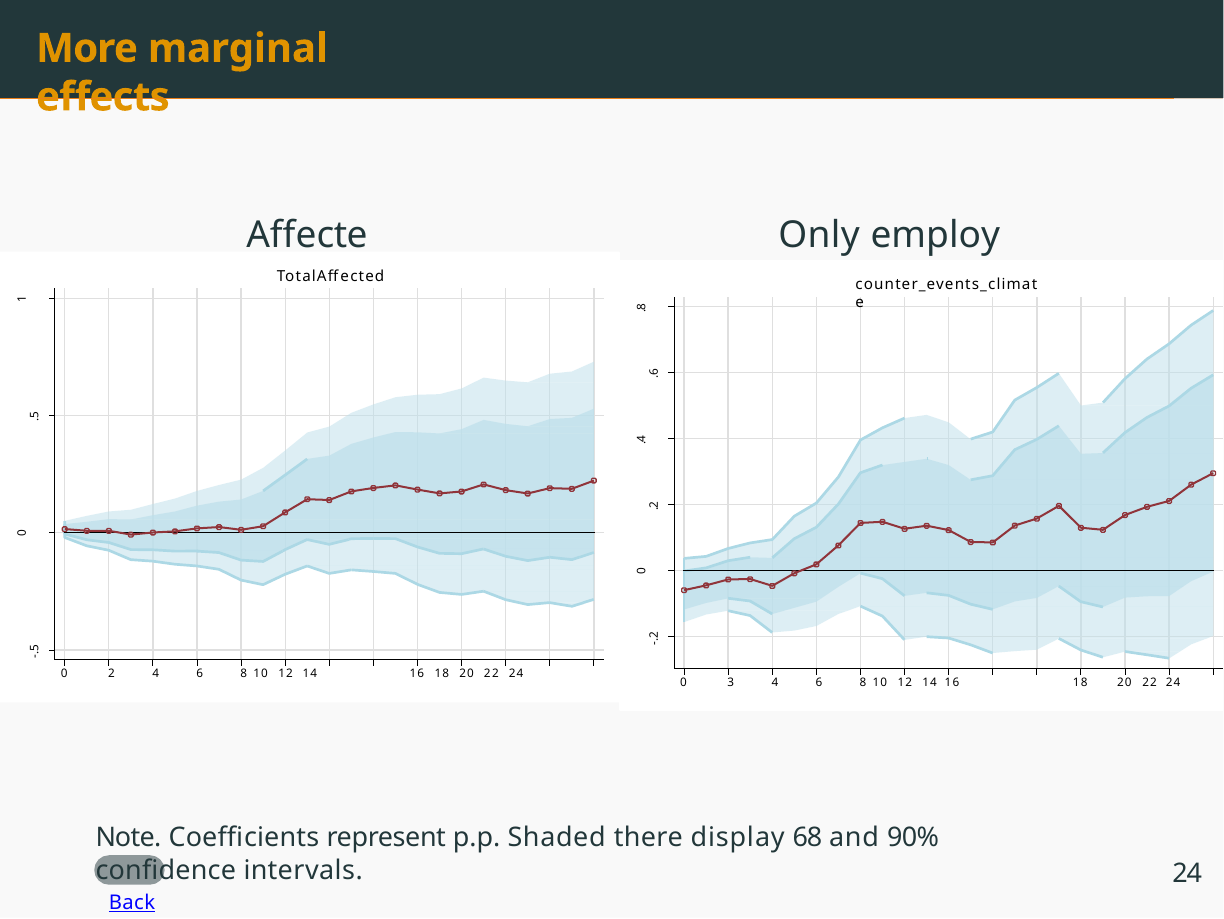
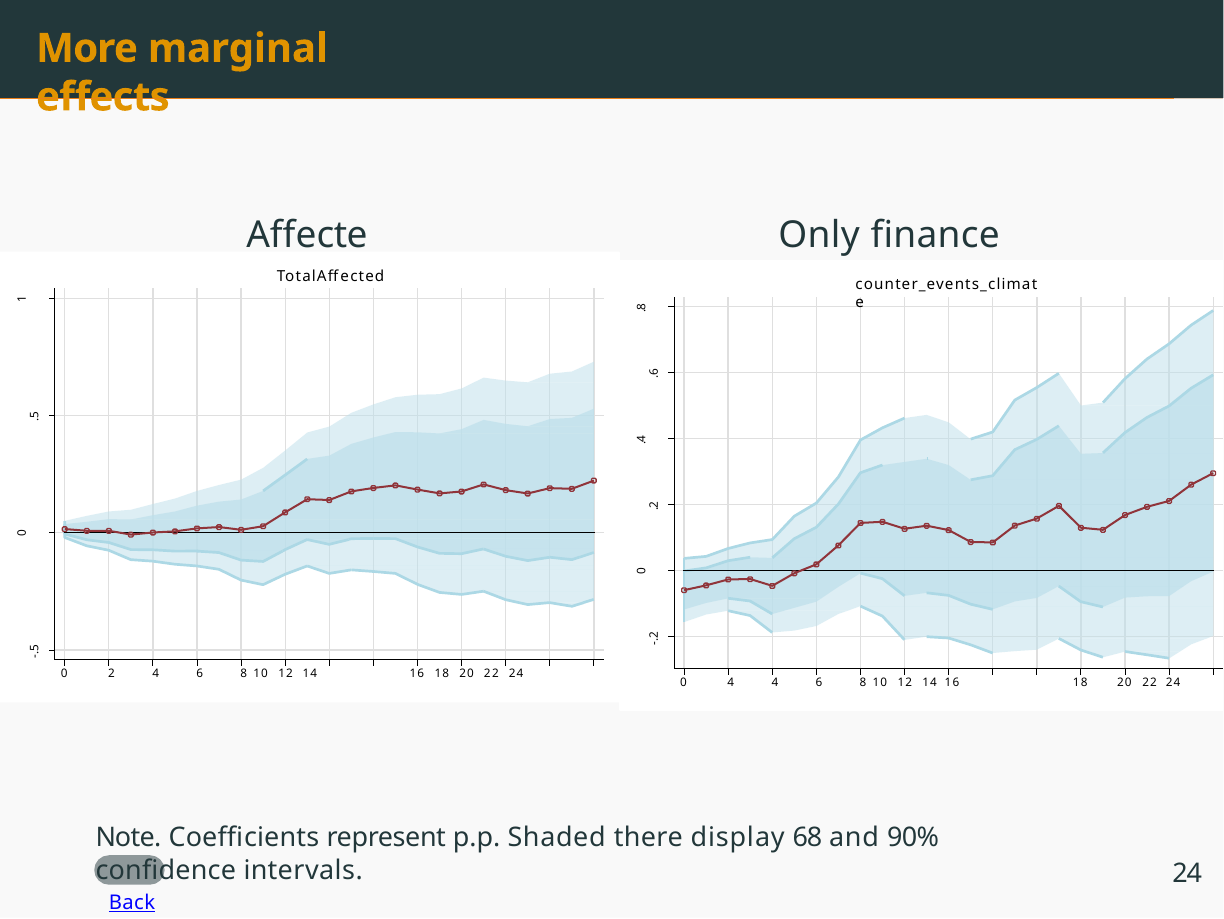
employ: employ -> finance (935, 236)
0 3: 3 -> 4 (731, 682)
